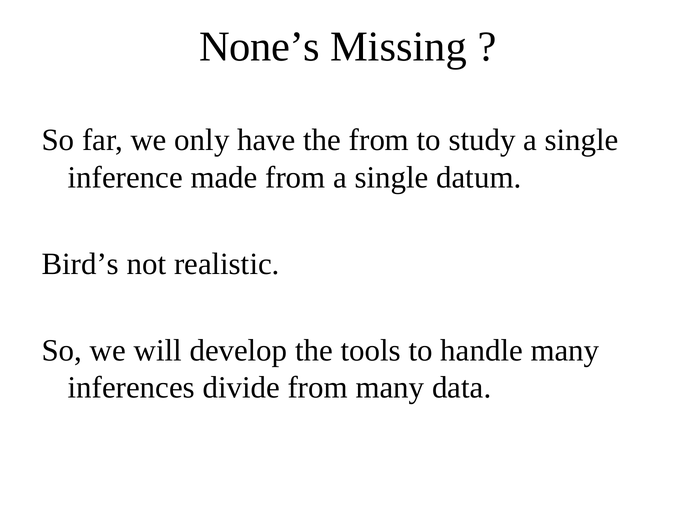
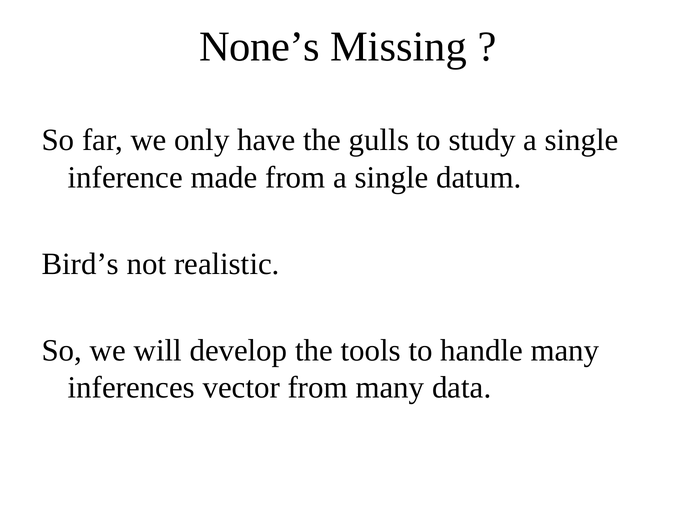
the from: from -> gulls (379, 140)
divide: divide -> vector (241, 388)
